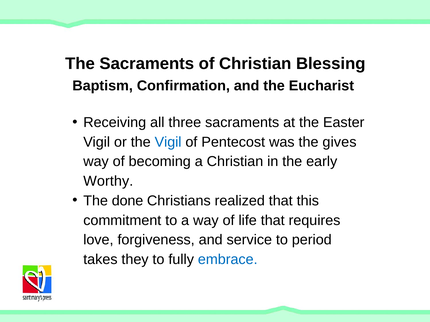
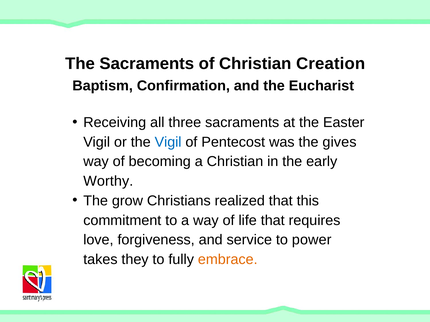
Blessing: Blessing -> Creation (331, 64)
done: done -> grow (127, 201)
period: period -> power (312, 240)
embrace colour: blue -> orange (228, 260)
